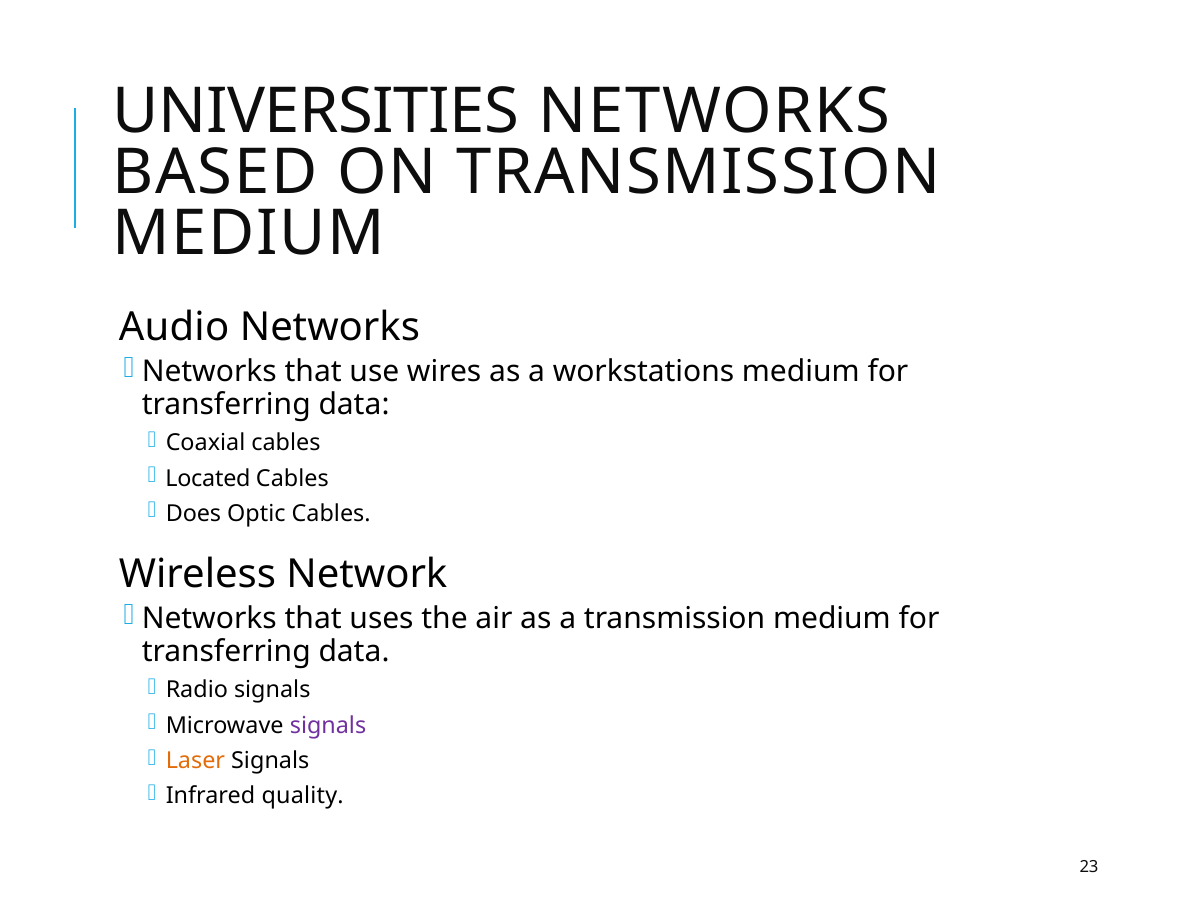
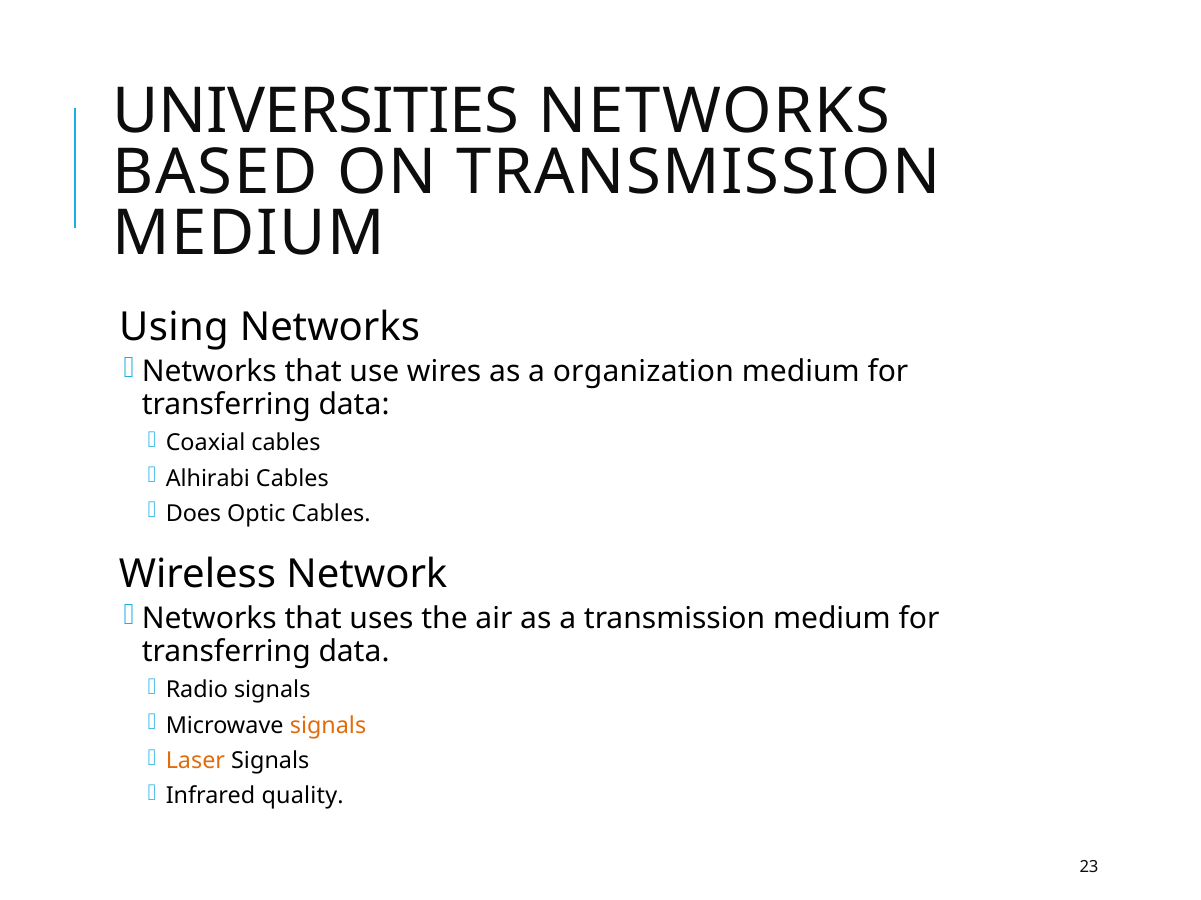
Audio: Audio -> Using (174, 328)
workstations: workstations -> organization (643, 372)
Located: Located -> Alhirabi (208, 479)
signals colour: purple -> orange (328, 726)
